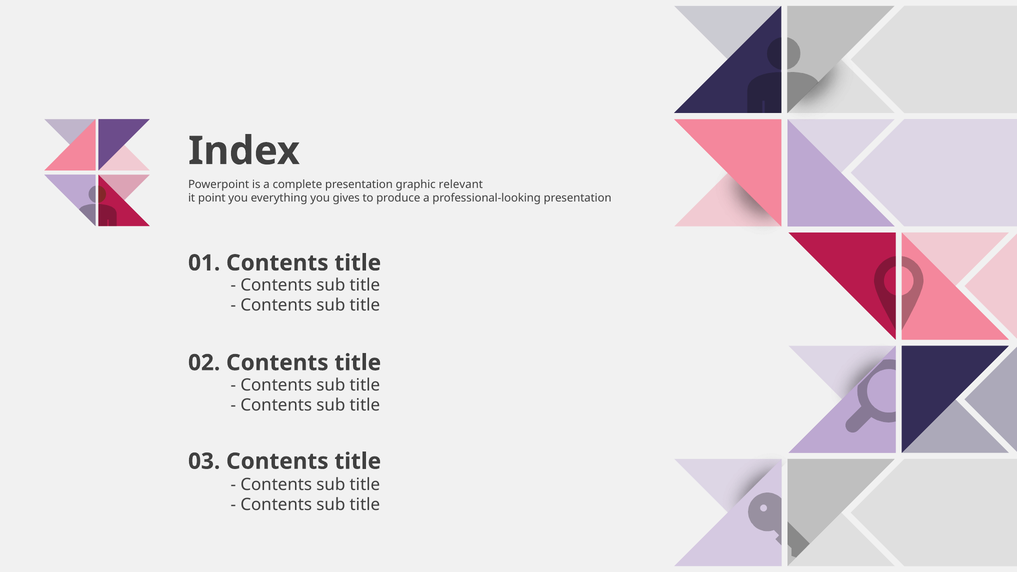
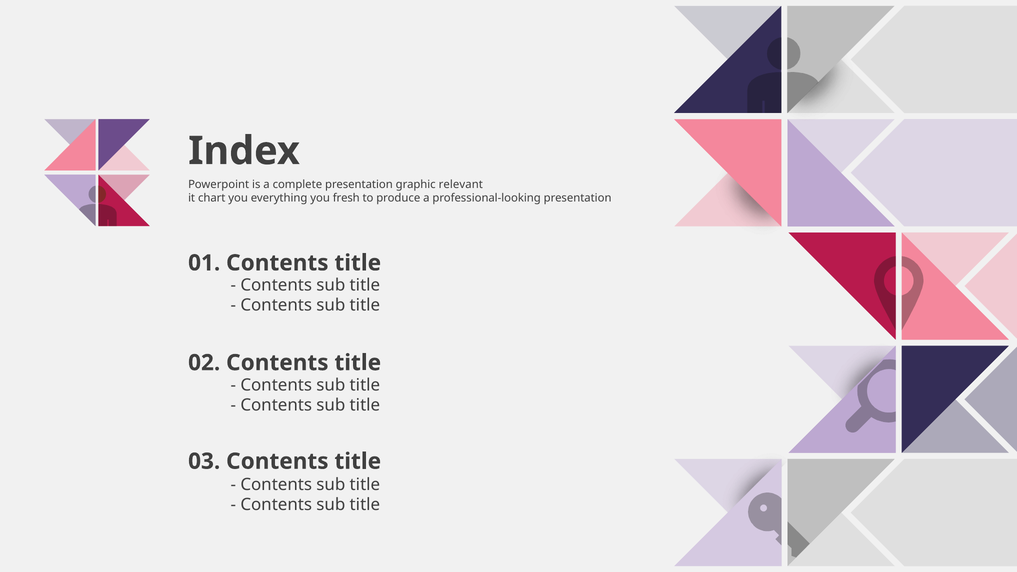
point: point -> chart (212, 198)
gives: gives -> fresh (346, 198)
